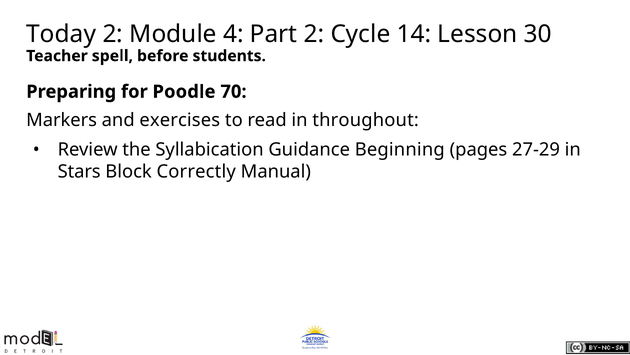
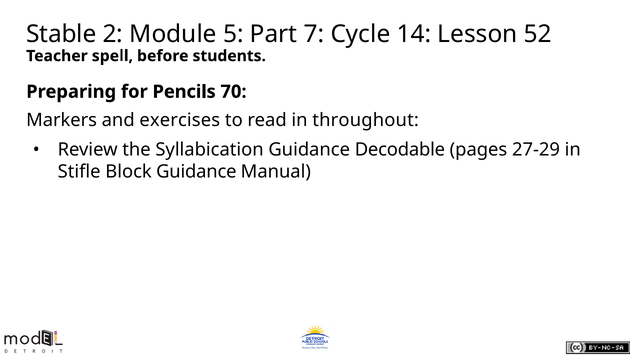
Today: Today -> Stable (61, 34)
4: 4 -> 5 (233, 34)
Part 2: 2 -> 7 (314, 34)
30: 30 -> 52 (538, 34)
Poodle: Poodle -> Pencils (184, 92)
Beginning: Beginning -> Decodable (400, 150)
Stars: Stars -> Stifle (79, 172)
Block Correctly: Correctly -> Guidance (196, 172)
